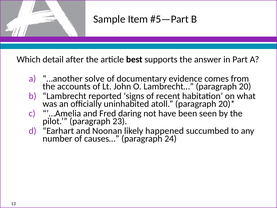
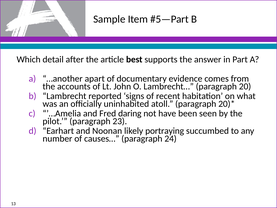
solve: solve -> apart (95, 79)
happened: happened -> portraying (165, 131)
